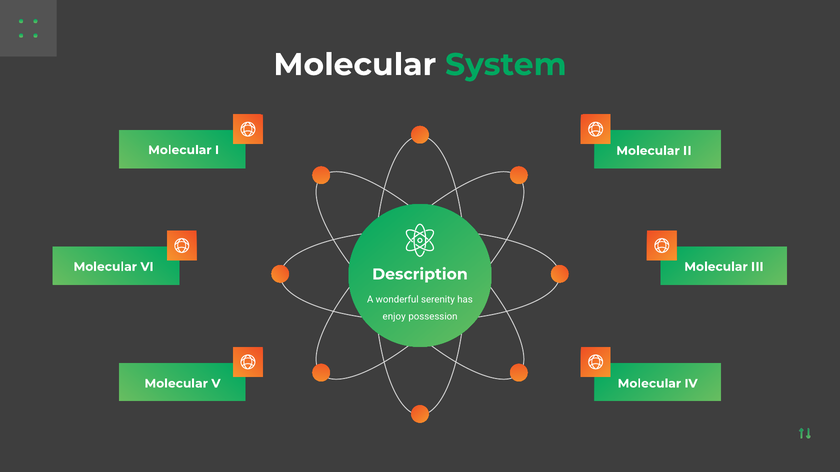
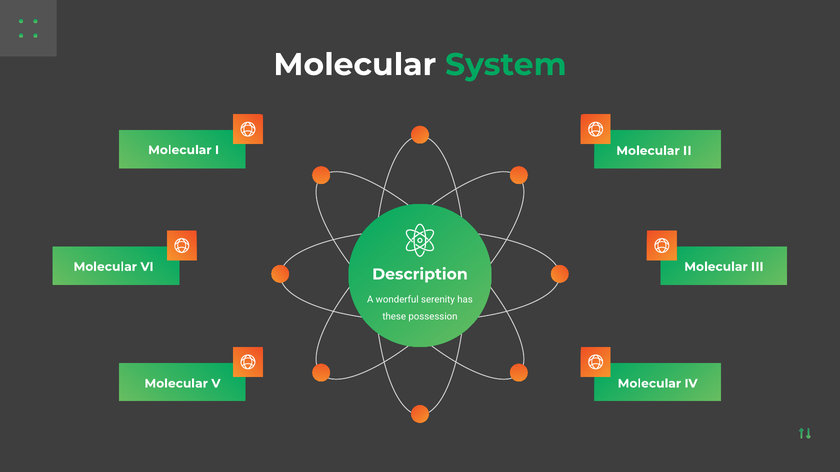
enjoy: enjoy -> these (394, 317)
